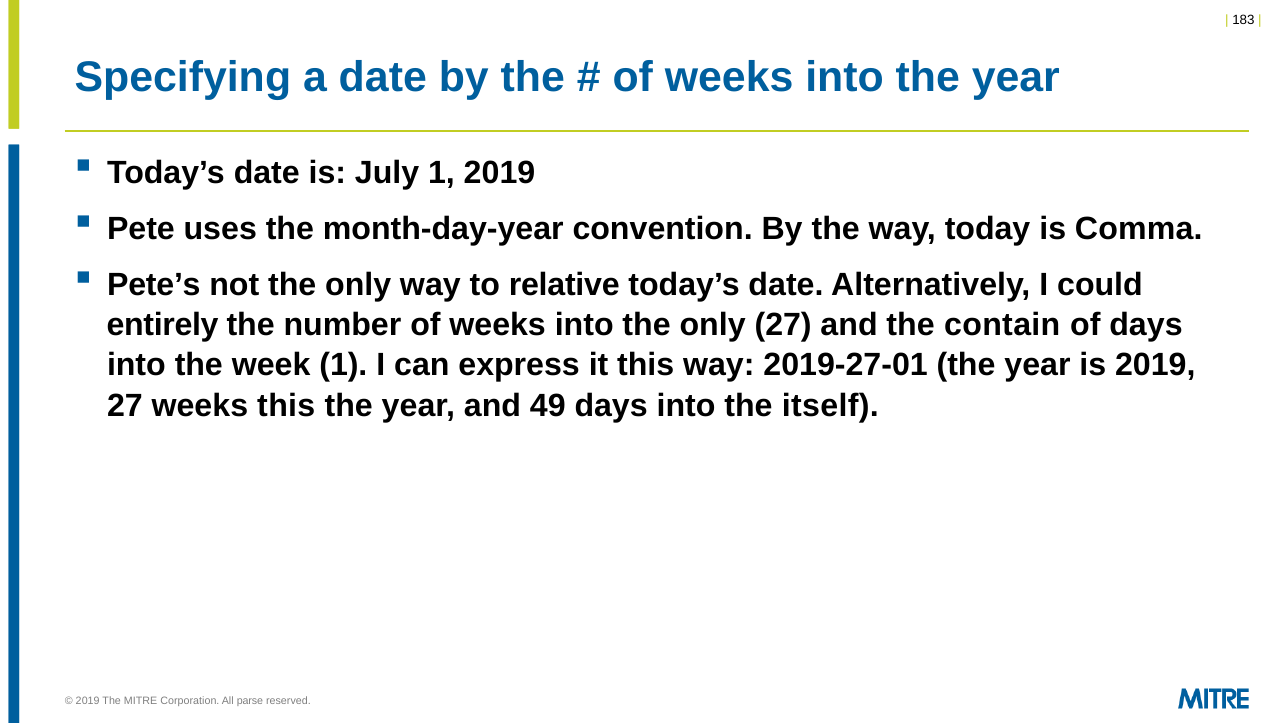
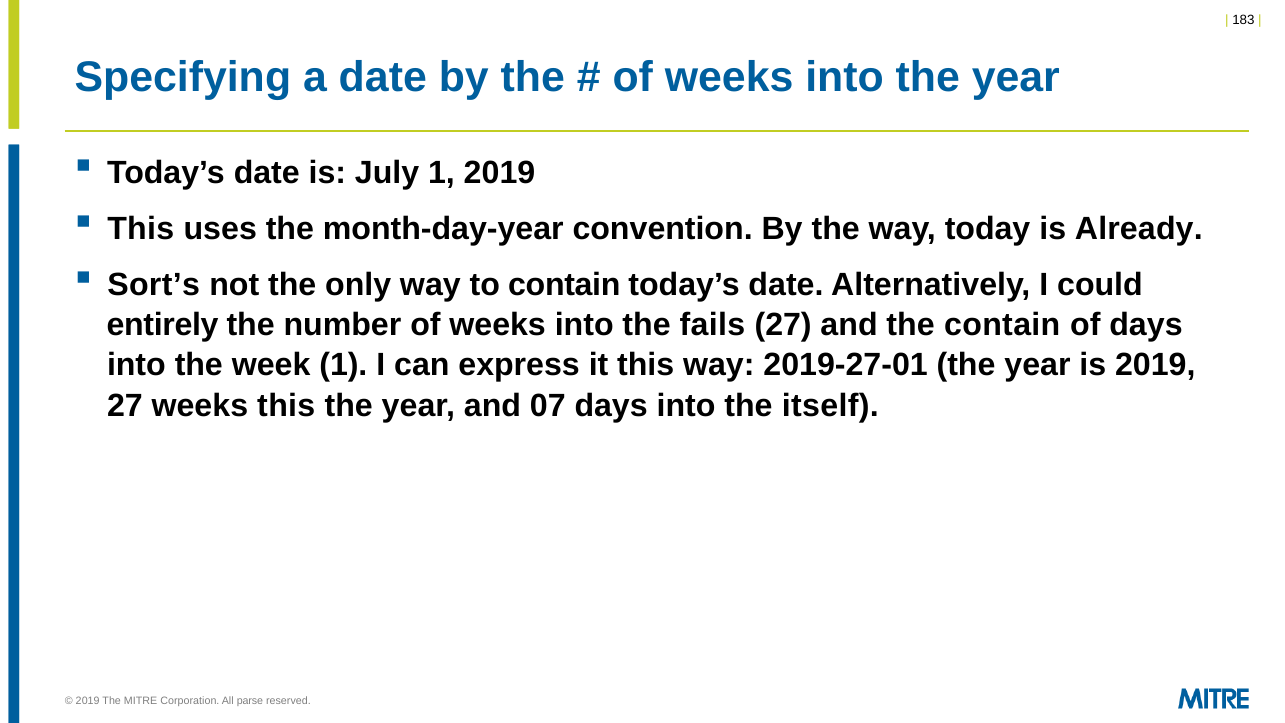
Pete: Pete -> This (141, 229)
Comma: Comma -> Already (1139, 229)
Pete’s: Pete’s -> Sort’s (154, 285)
to relative: relative -> contain (564, 285)
into the only: only -> fails (712, 325)
49: 49 -> 07 (548, 405)
